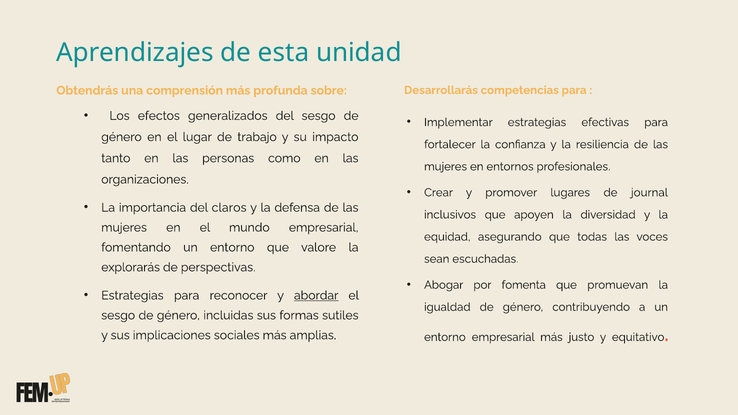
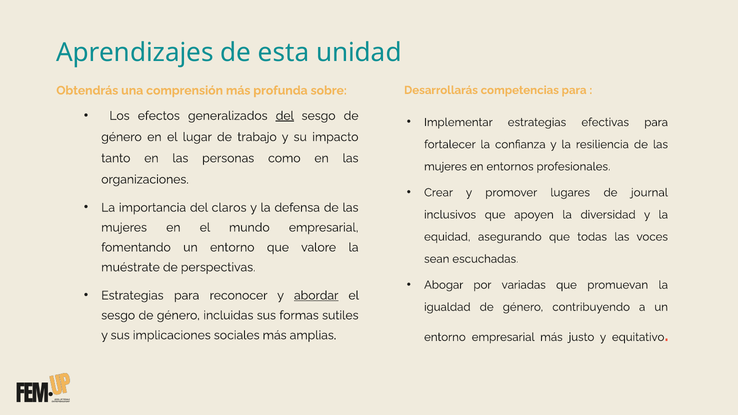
del underline: none -> present (285, 116)
explorarás: explorarás -> muéstrate (131, 267)
fomenta: fomenta -> variadas (524, 285)
